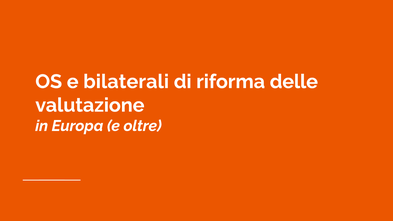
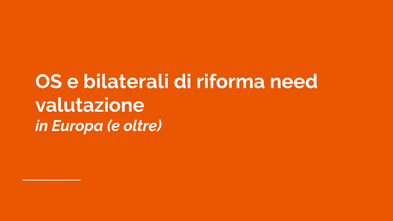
delle: delle -> need (294, 82)
